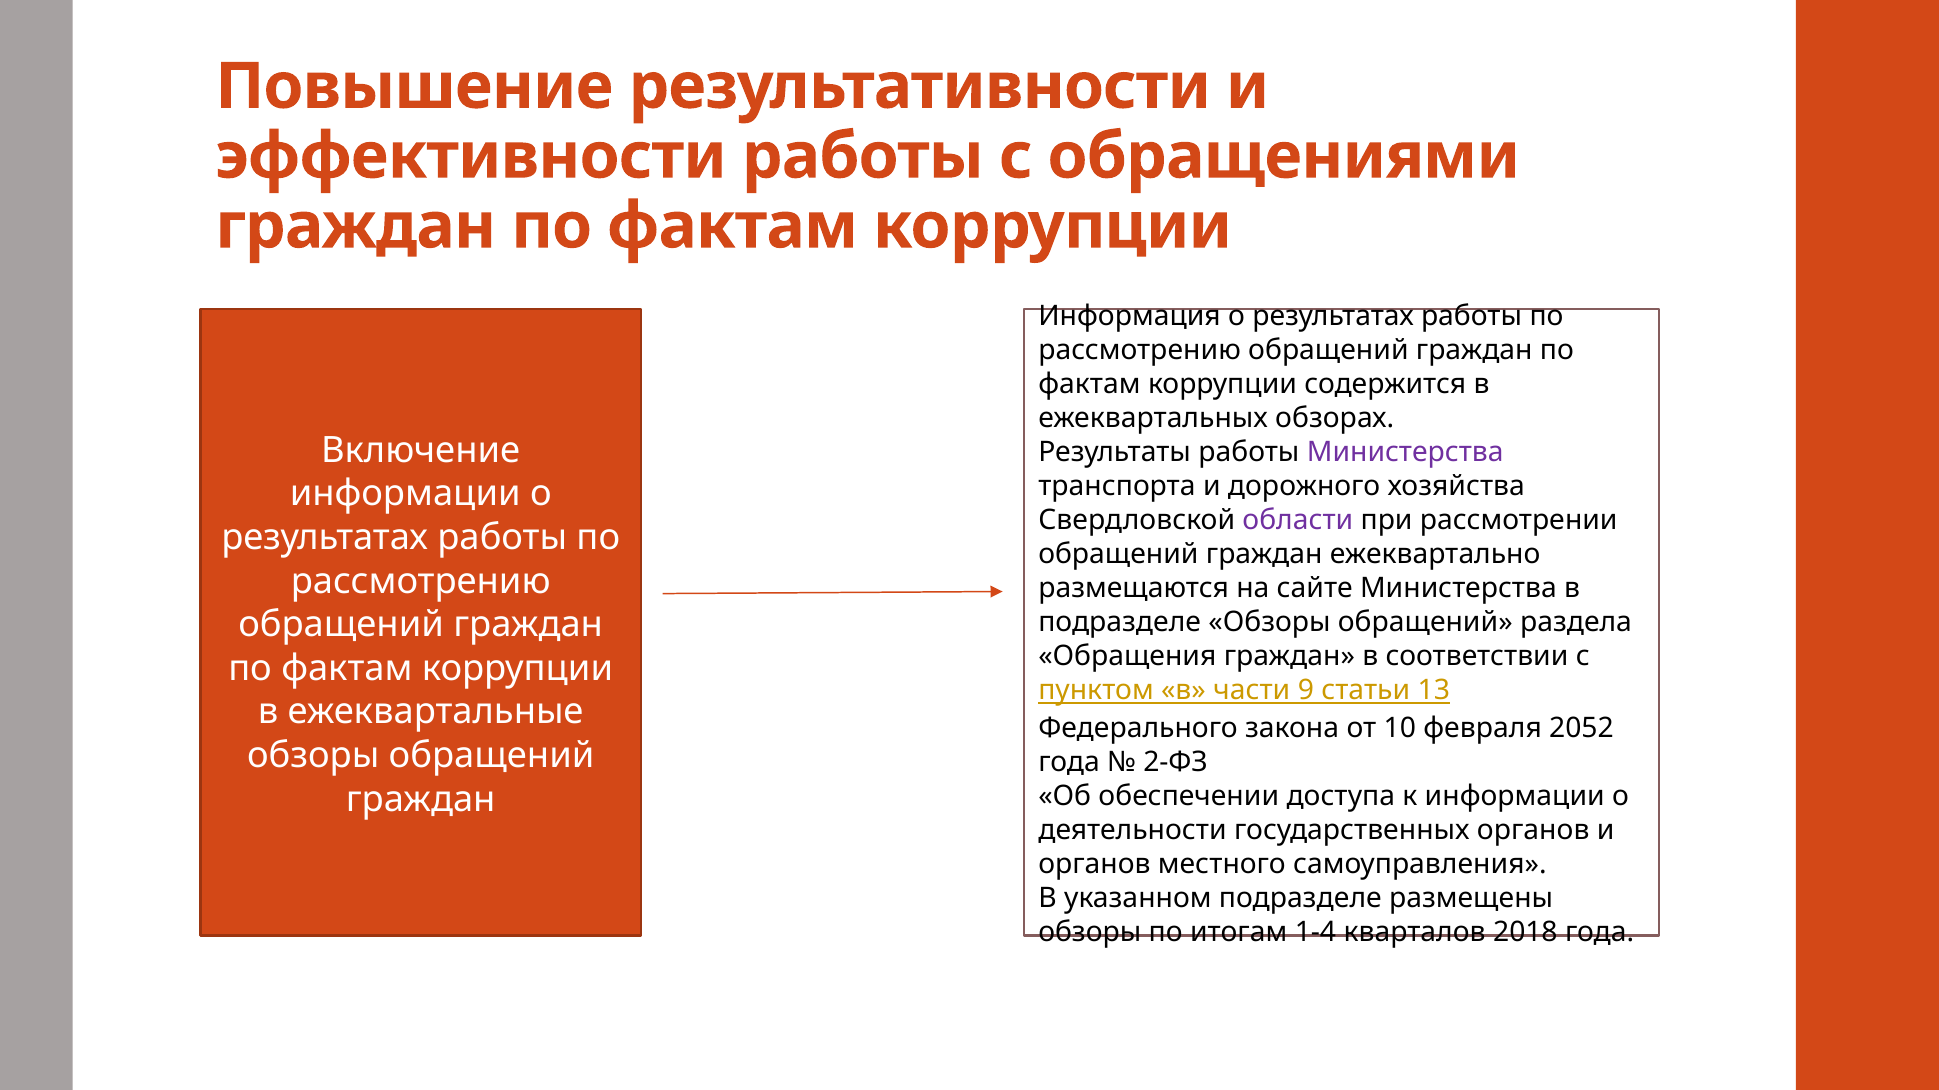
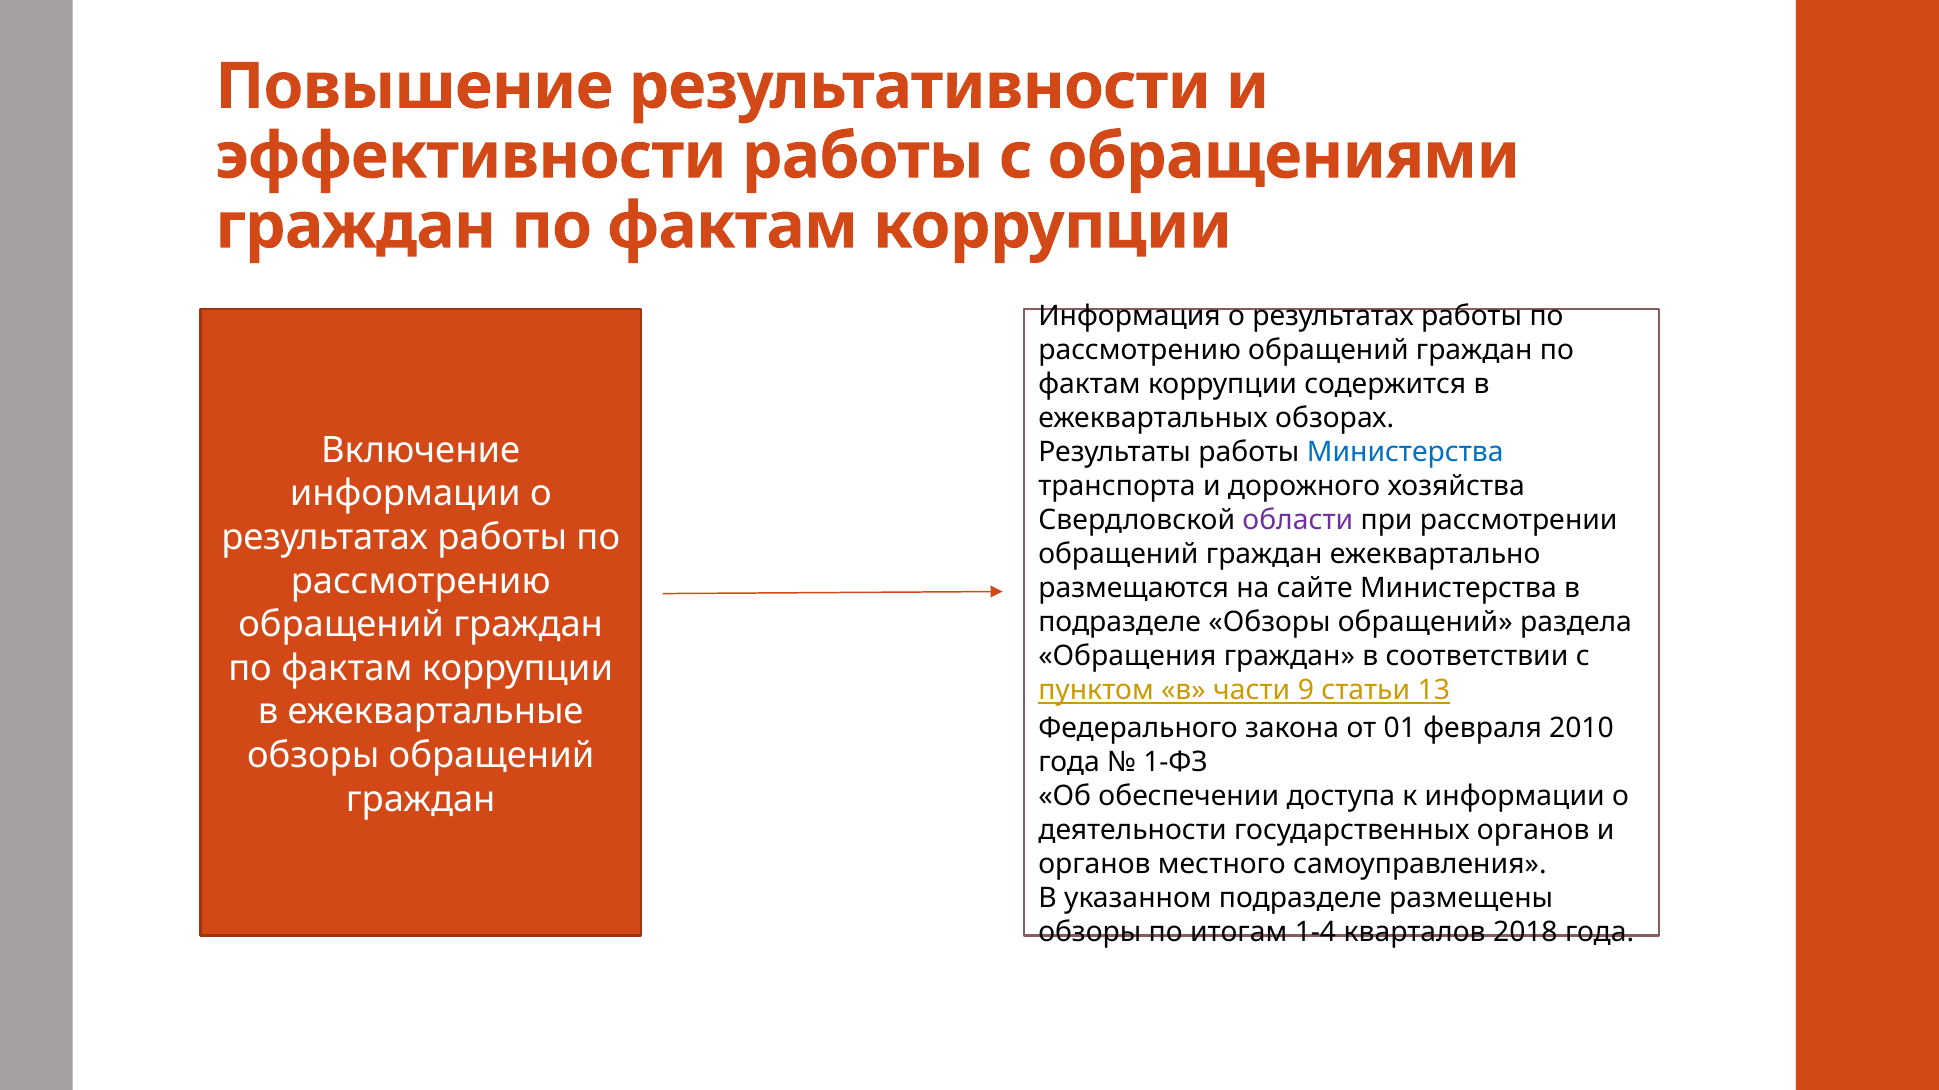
Министерства colour: purple -> blue (1405, 453)
10: 10 -> 01 (1400, 729)
2052: 2052 -> 2010 (1581, 729)
2-ФЗ: 2-ФЗ -> 1-ФЗ (1176, 763)
